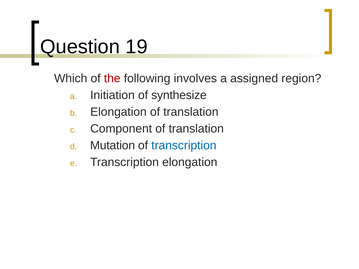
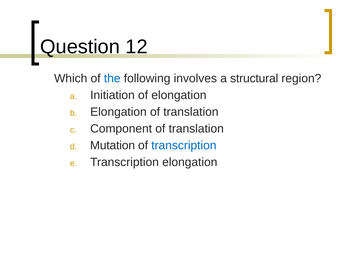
19: 19 -> 12 (137, 47)
the colour: red -> blue (112, 79)
assigned: assigned -> structural (254, 79)
of synthesize: synthesize -> elongation (179, 95)
